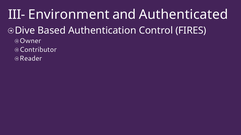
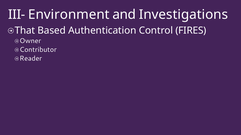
Authenticated: Authenticated -> Investigations (183, 15)
Dive: Dive -> That (25, 31)
